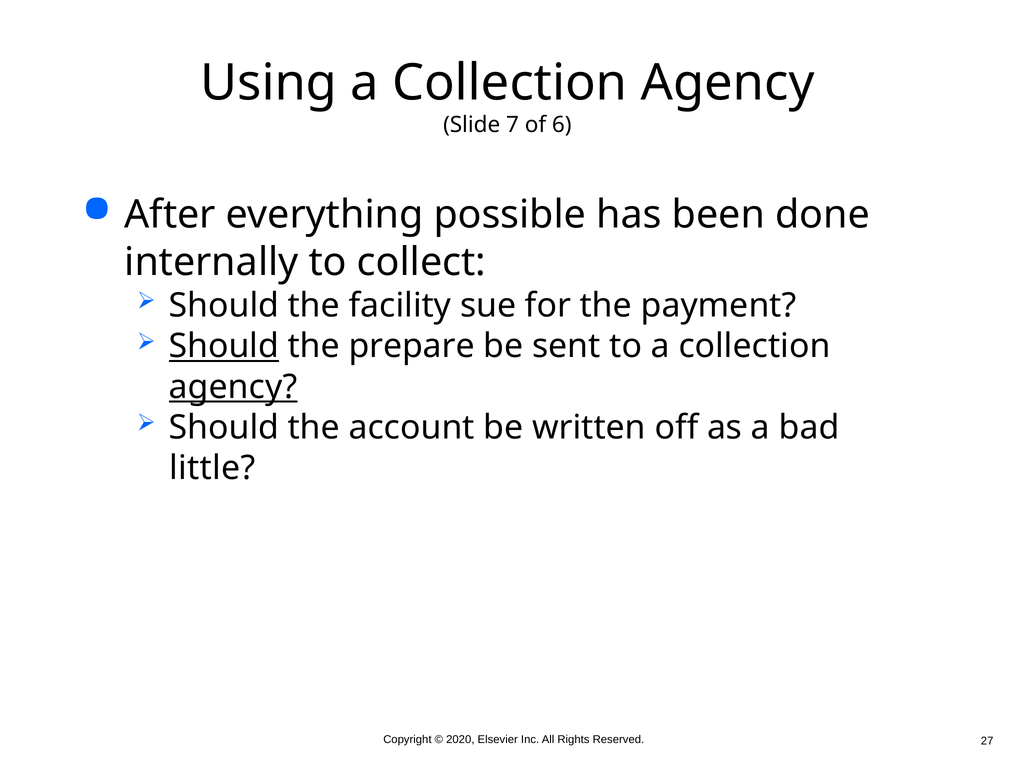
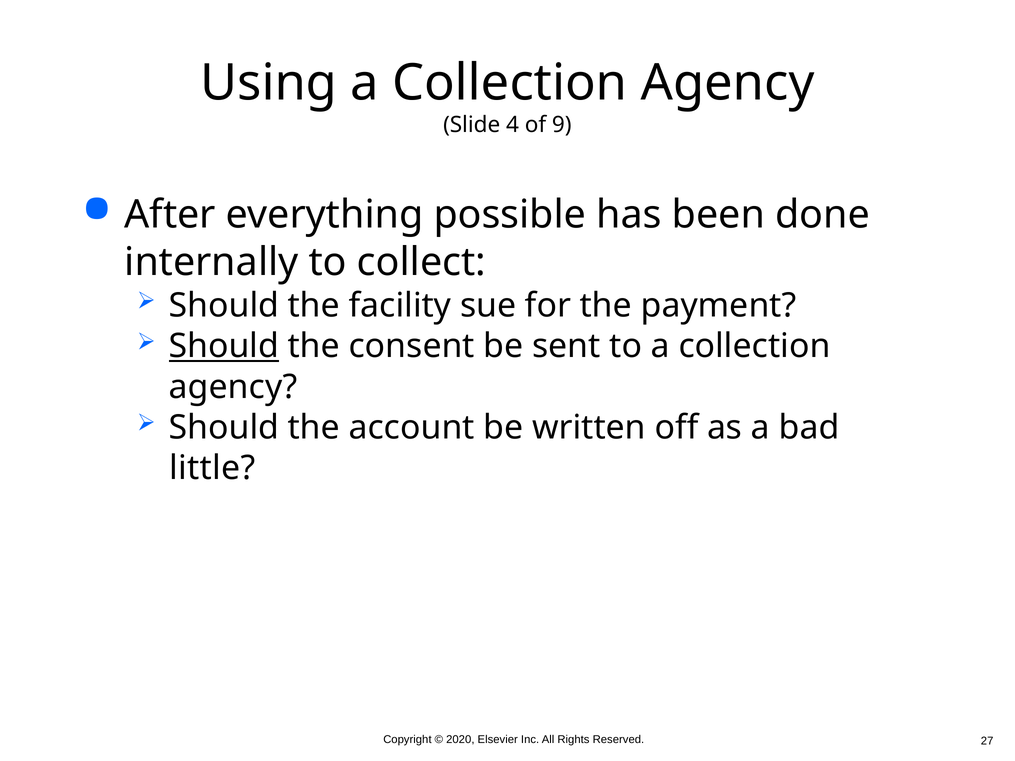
7: 7 -> 4 (512, 125)
6: 6 -> 9 (562, 125)
prepare: prepare -> consent (412, 346)
agency underline: present -> none (233, 387)
